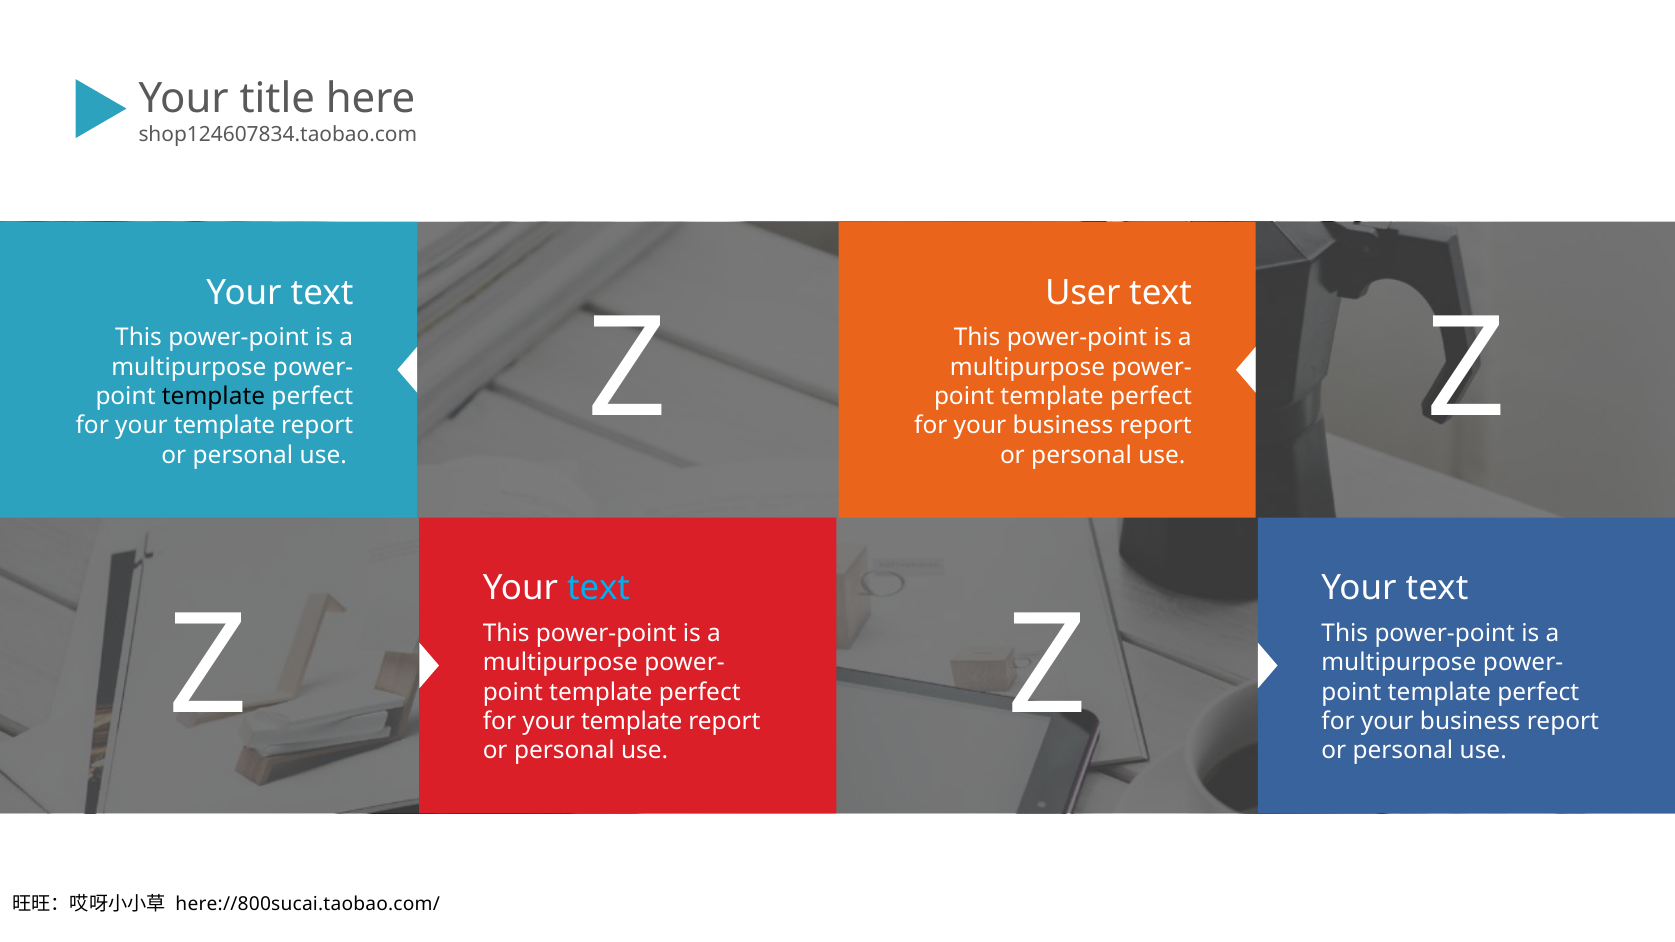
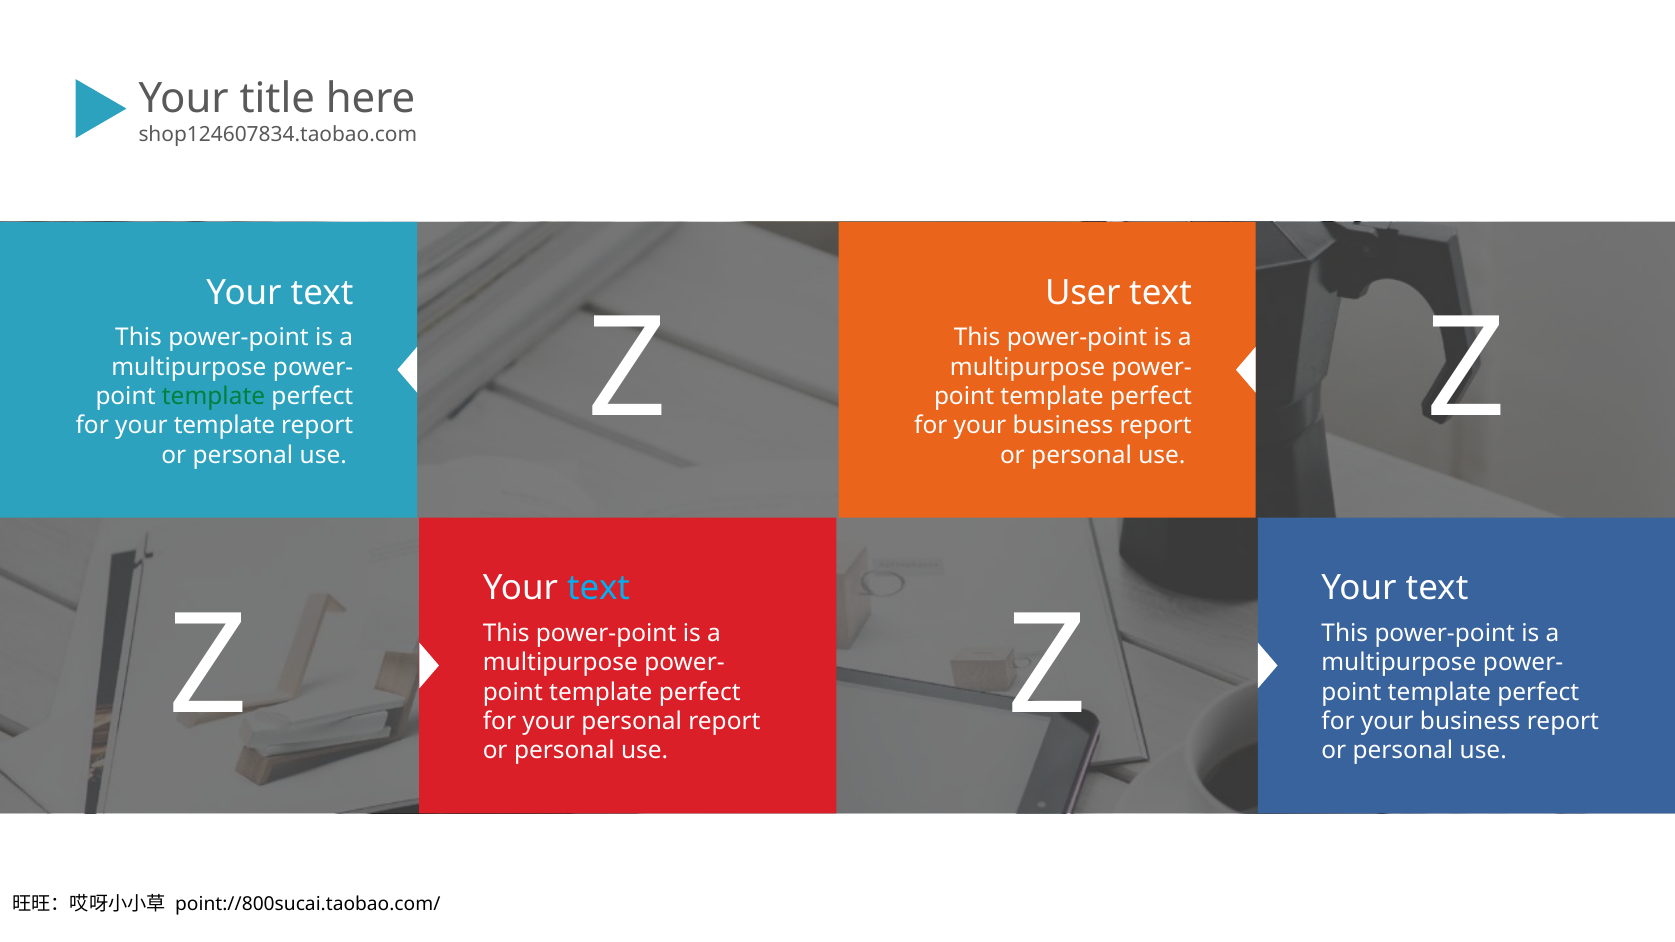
template colour: black -> green (214, 397)
template: template -> personal (632, 722)
here://800sucai.taobao.com/: here://800sucai.taobao.com/ -> point://800sucai.taobao.com/ (308, 904)
